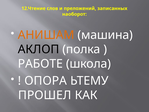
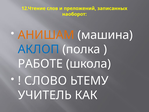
АКЛОП colour: black -> blue (39, 49)
ОПОРА: ОПОРА -> СЛОВО (46, 81)
ПРОШЕЛ: ПРОШЕЛ -> УЧИТЕЛЬ (45, 95)
